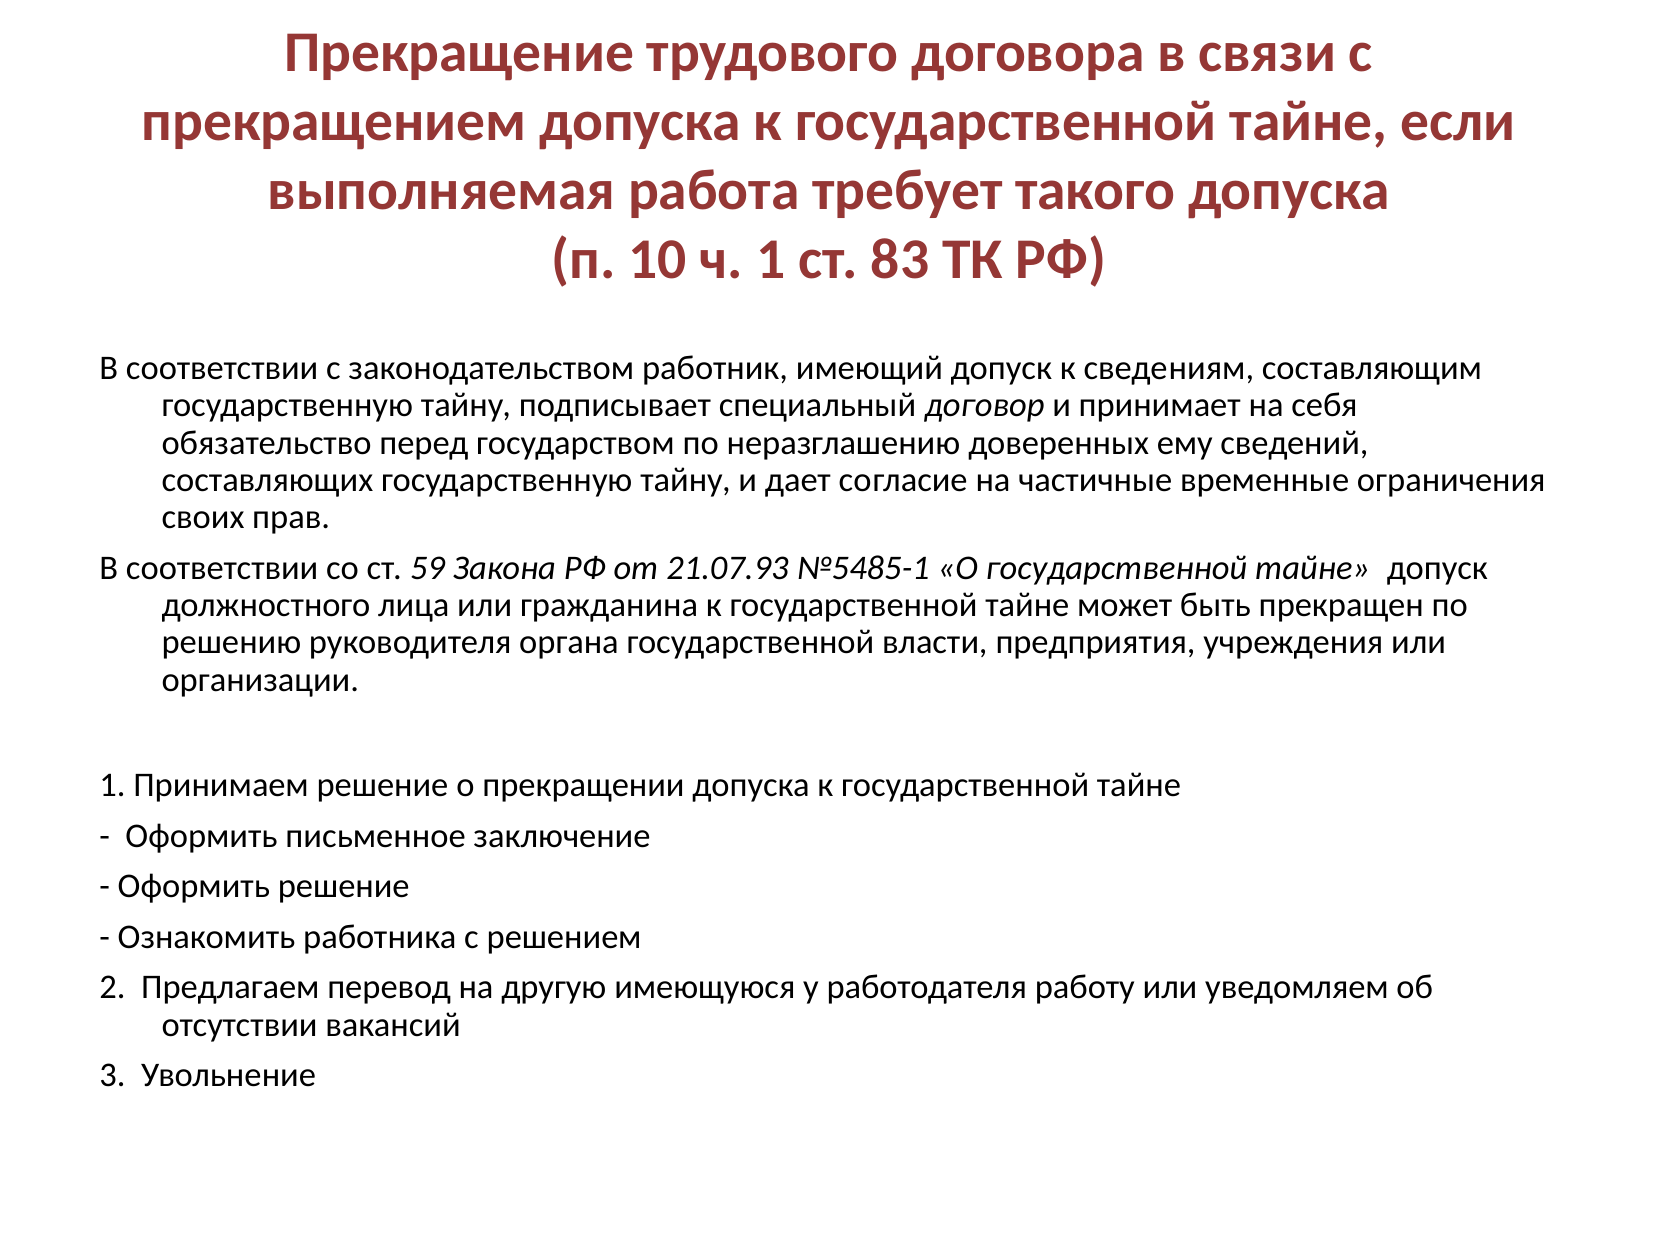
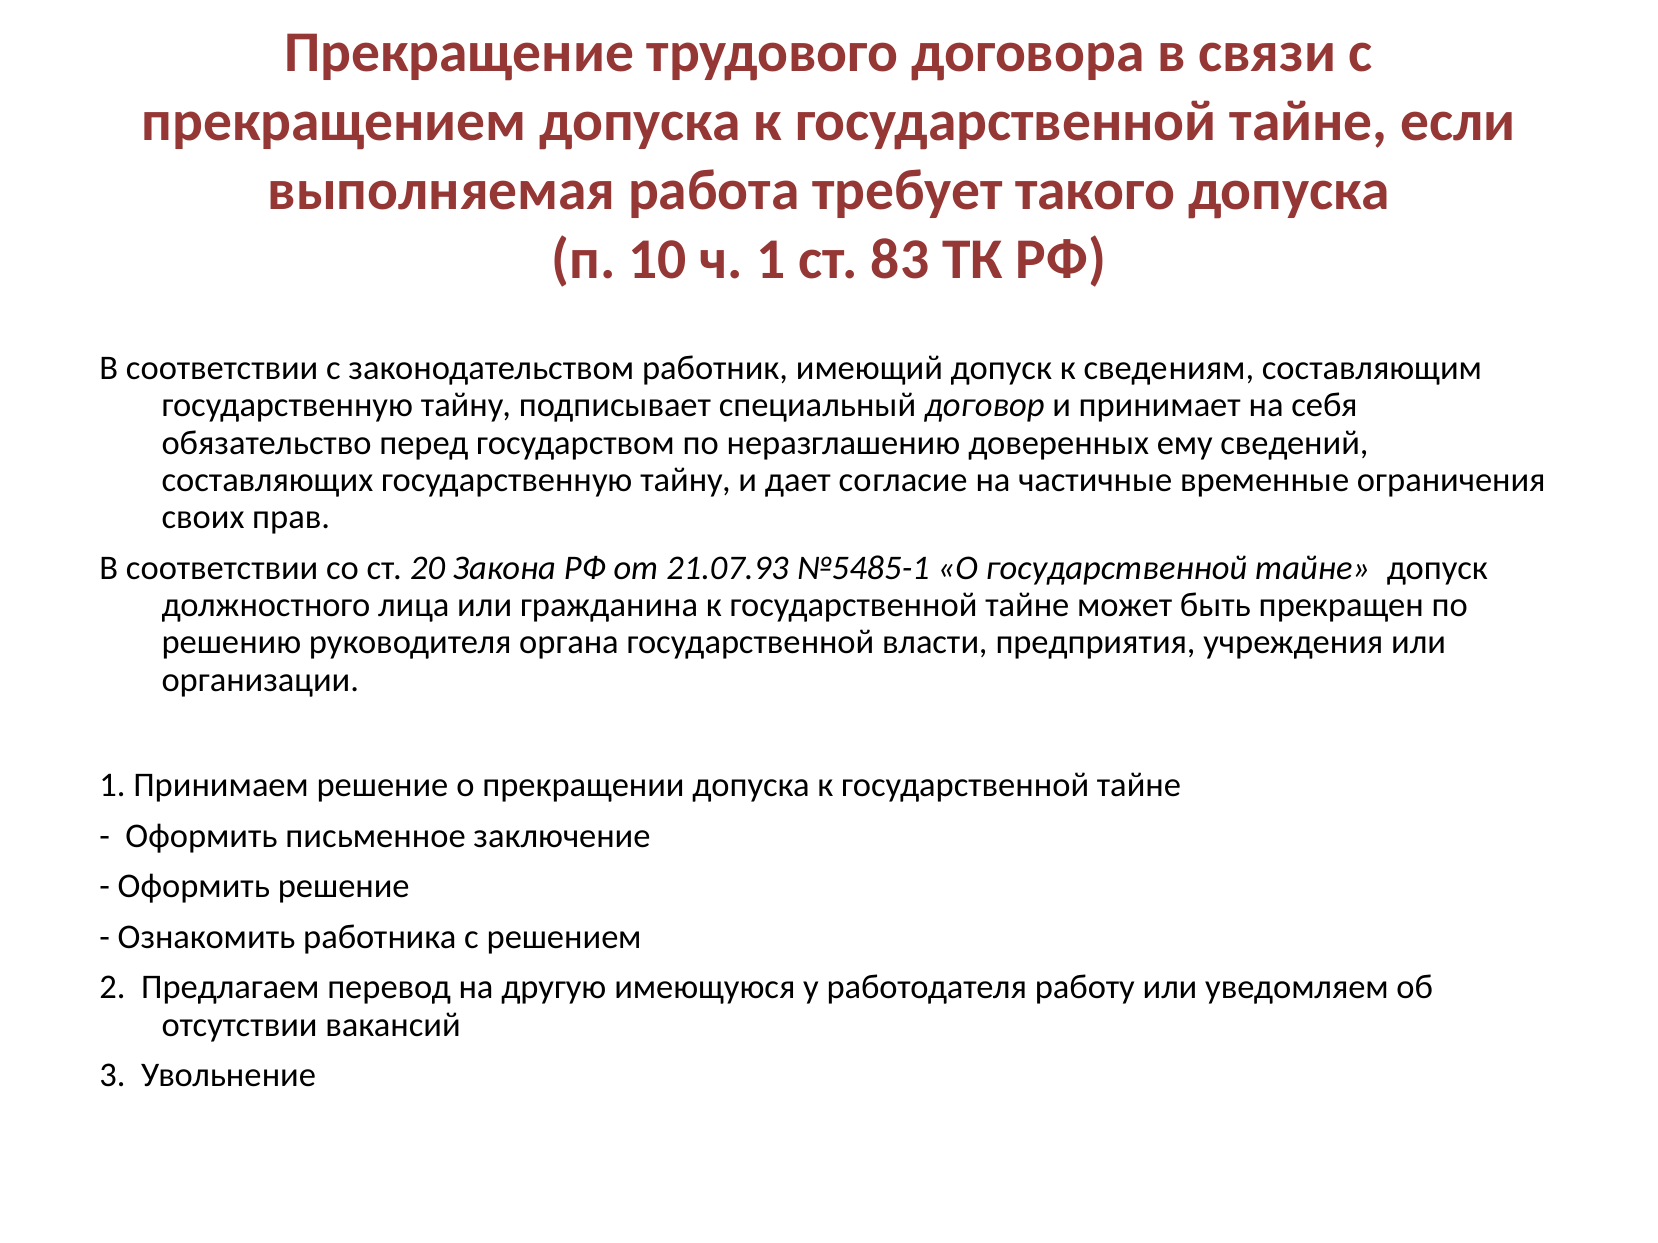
59: 59 -> 20 (428, 568)
